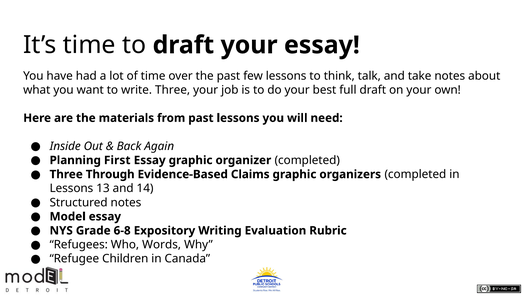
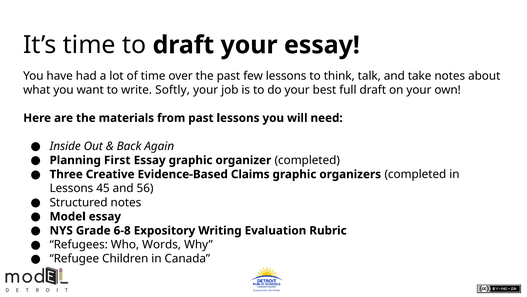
write Three: Three -> Softly (173, 90)
Through: Through -> Creative (110, 174)
13: 13 -> 45 (103, 188)
14: 14 -> 56 (145, 188)
